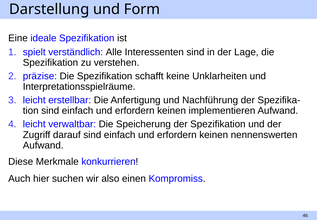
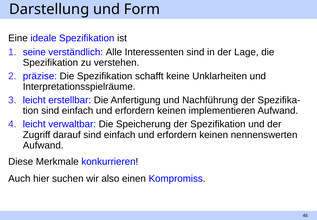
spielt: spielt -> seine (34, 52)
